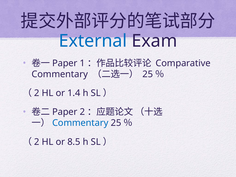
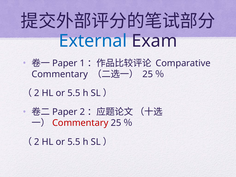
1.4: 1.4 -> 5.5 (74, 93)
Commentary colour: blue -> red (80, 123)
8.5: 8.5 -> 5.5 (74, 142)
